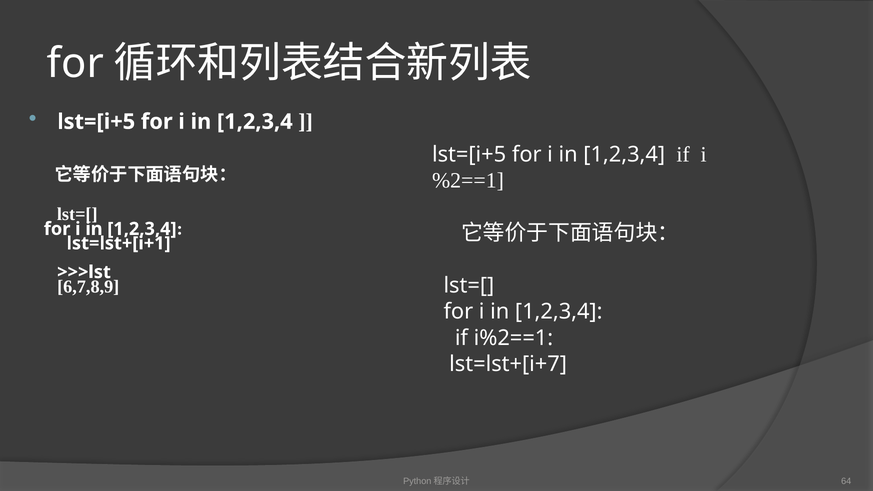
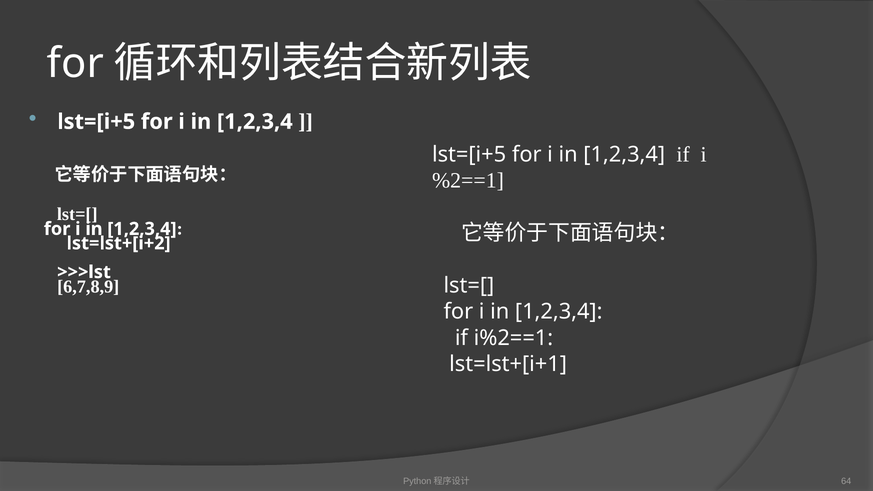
lst=lst+[i+1: lst=lst+[i+1 -> lst=lst+[i+2 (119, 243)
lst=lst+[i+7: lst=lst+[i+7 -> lst=lst+[i+1 (508, 364)
